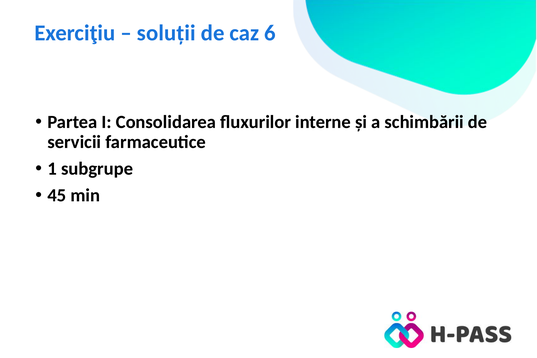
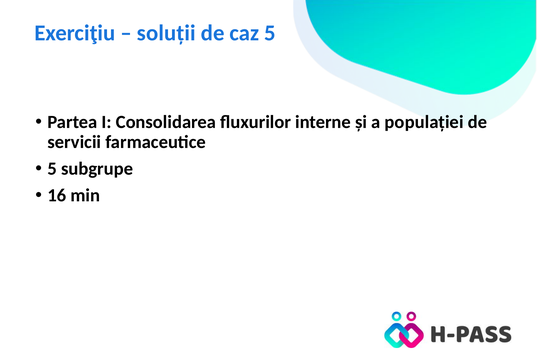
caz 6: 6 -> 5 (270, 33)
schimbării: schimbării -> populației (424, 122)
1: 1 -> 5 (52, 169)
45: 45 -> 16 (57, 195)
